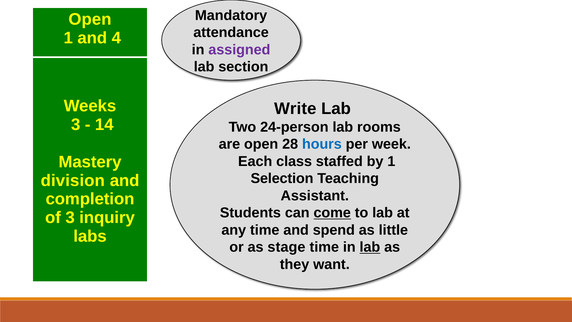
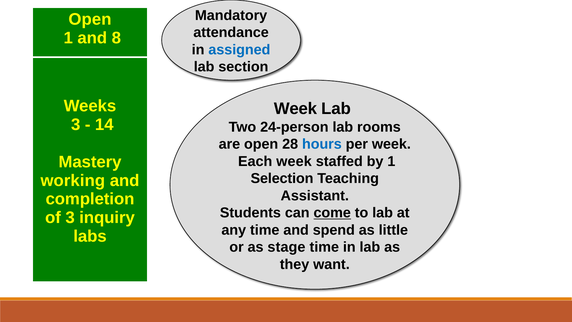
4: 4 -> 8 (116, 38)
assigned colour: purple -> blue (239, 50)
Write: Write -> Week (295, 108)
Each class: class -> week (294, 161)
division: division -> working (73, 180)
lab underline: present -> none (370, 247)
